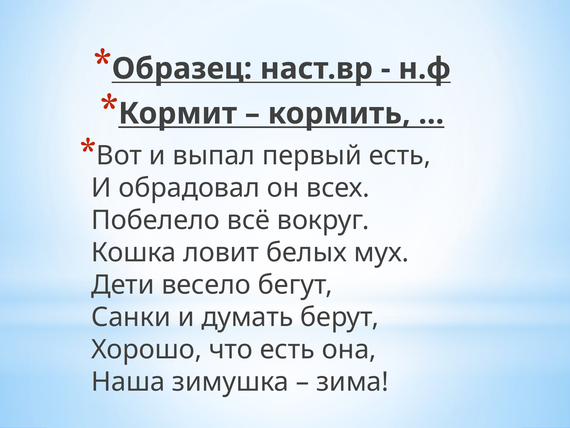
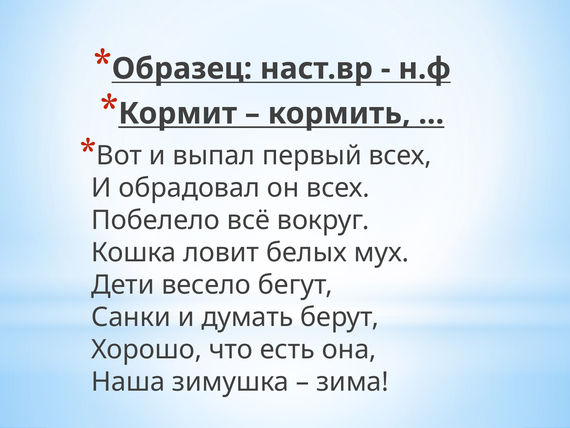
первый есть: есть -> всех (400, 155)
